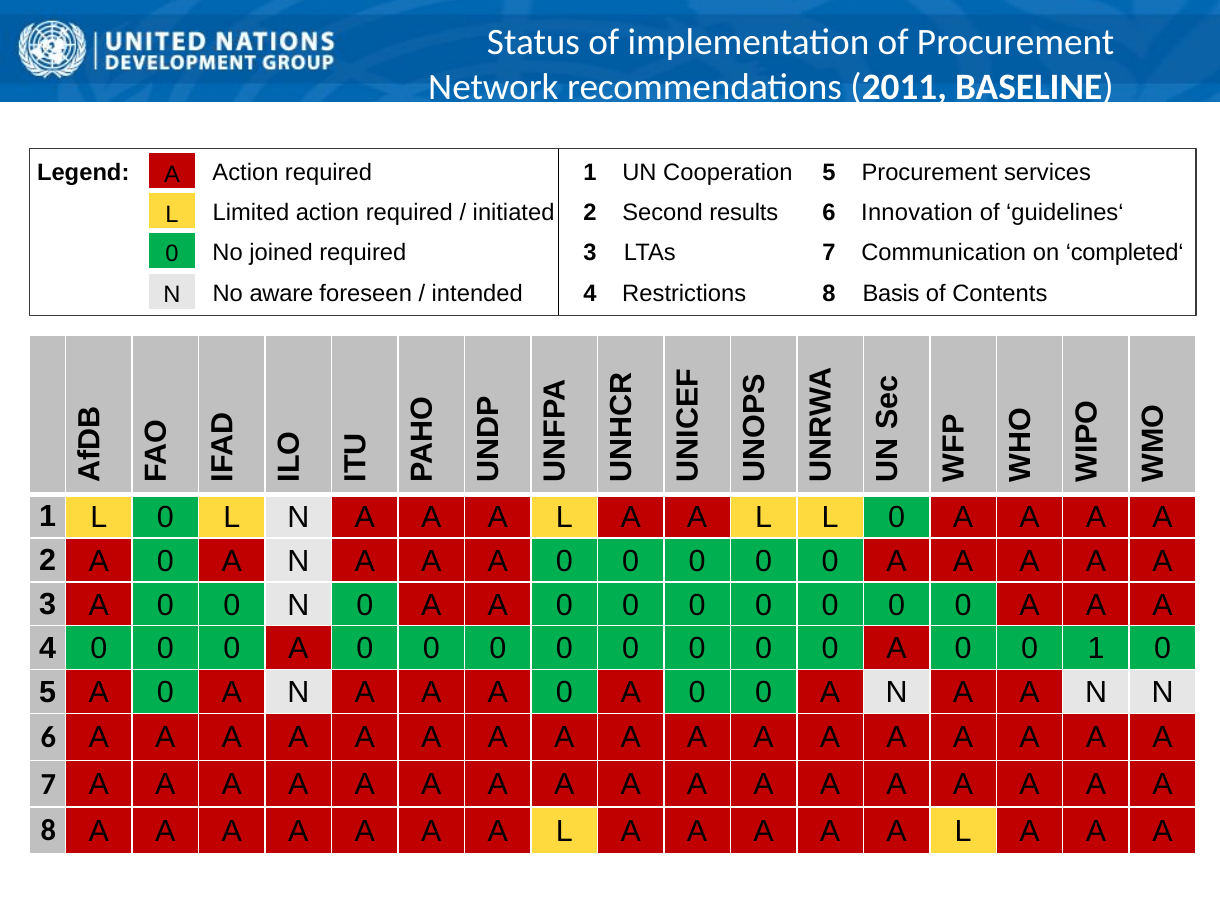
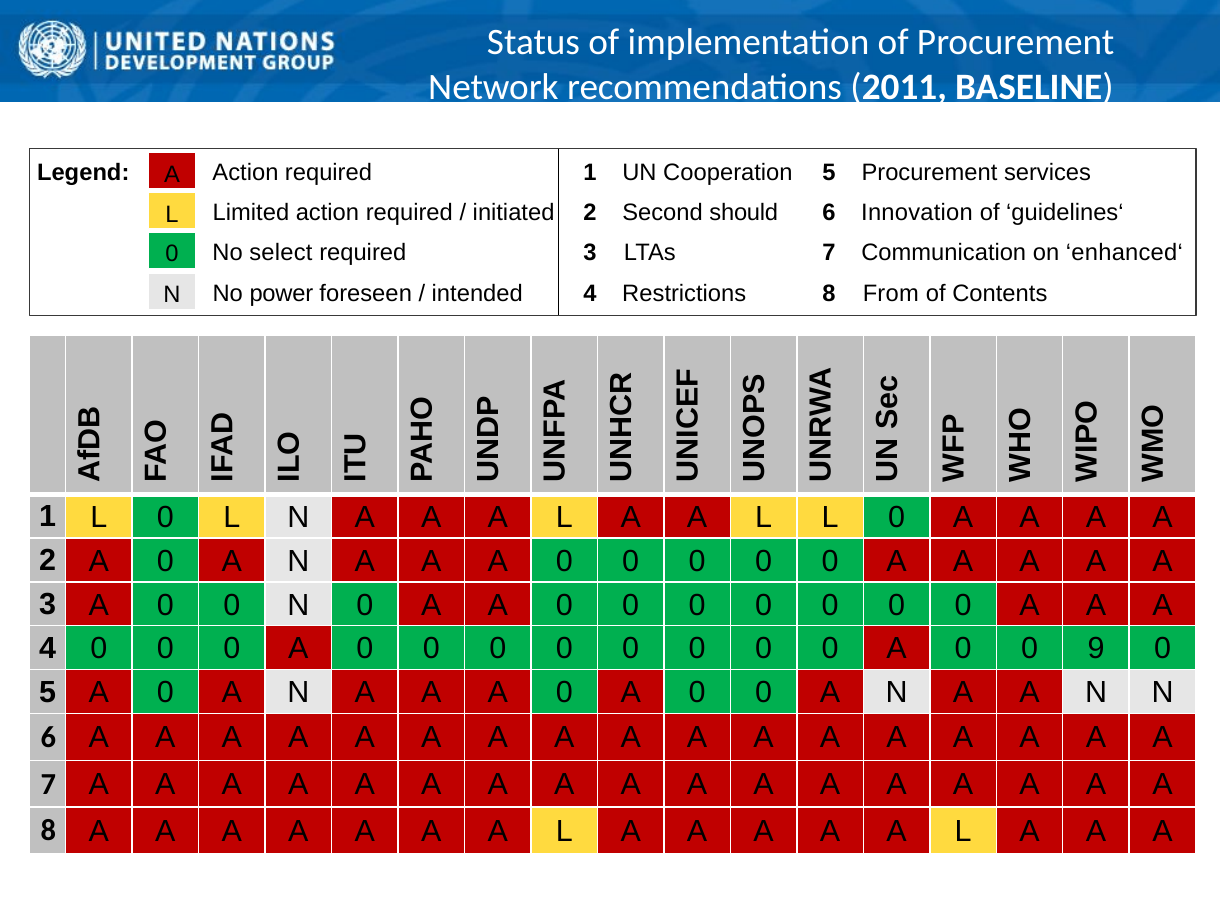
results: results -> should (744, 213)
completed‘: completed‘ -> enhanced‘ (1124, 253)
joined: joined -> select (281, 253)
Basis: Basis -> From (891, 293)
aware: aware -> power (281, 293)
0 1: 1 -> 9 (1096, 649)
